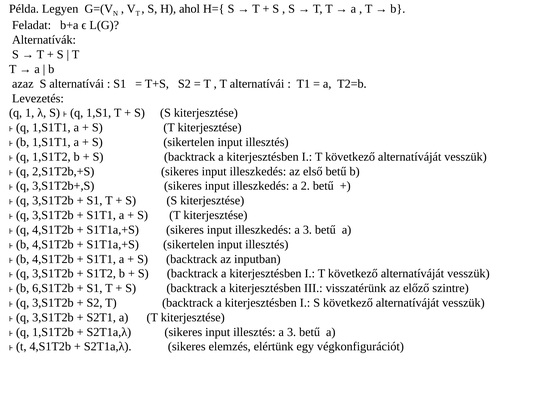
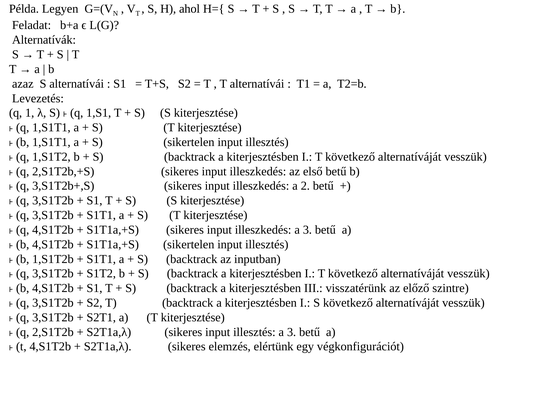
4,S1T2b: 4,S1T2b -> 1,S1T2b (53, 259)
6,S1T2b: 6,S1T2b -> 4,S1T2b (53, 288)
1,S1T2b: 1,S1T2b -> 2,S1T2b (53, 332)
